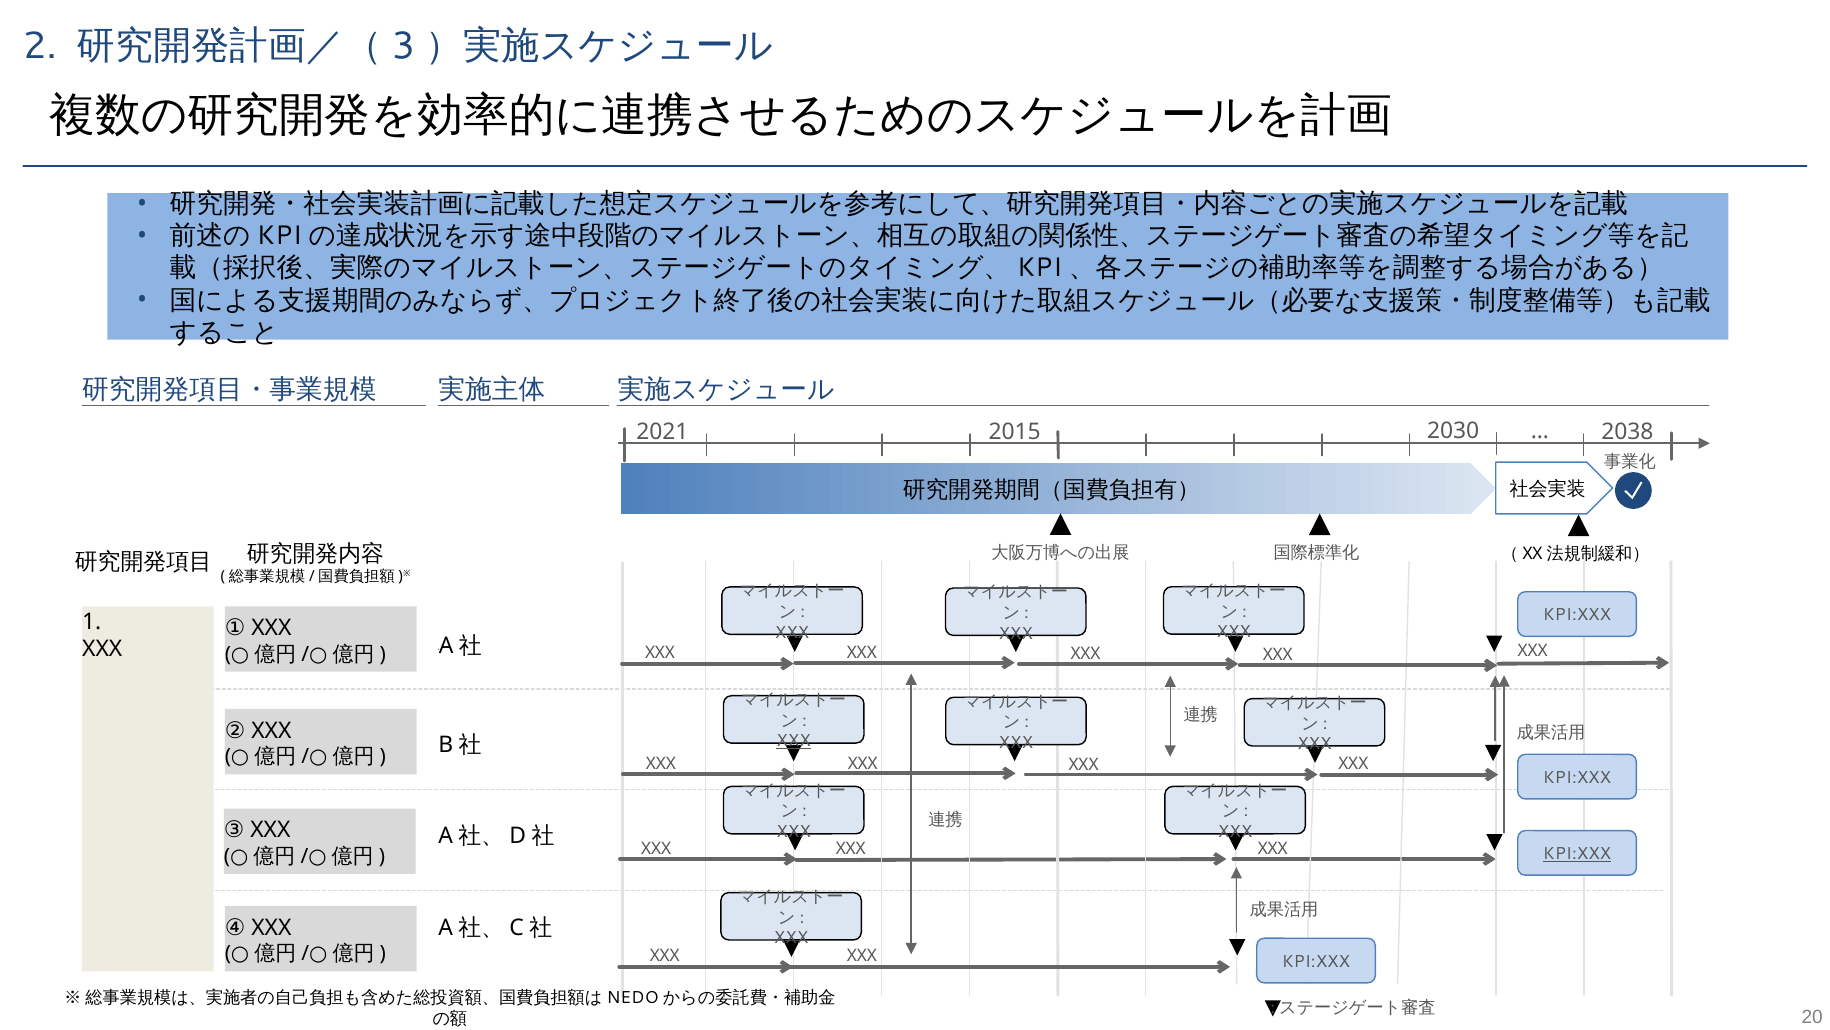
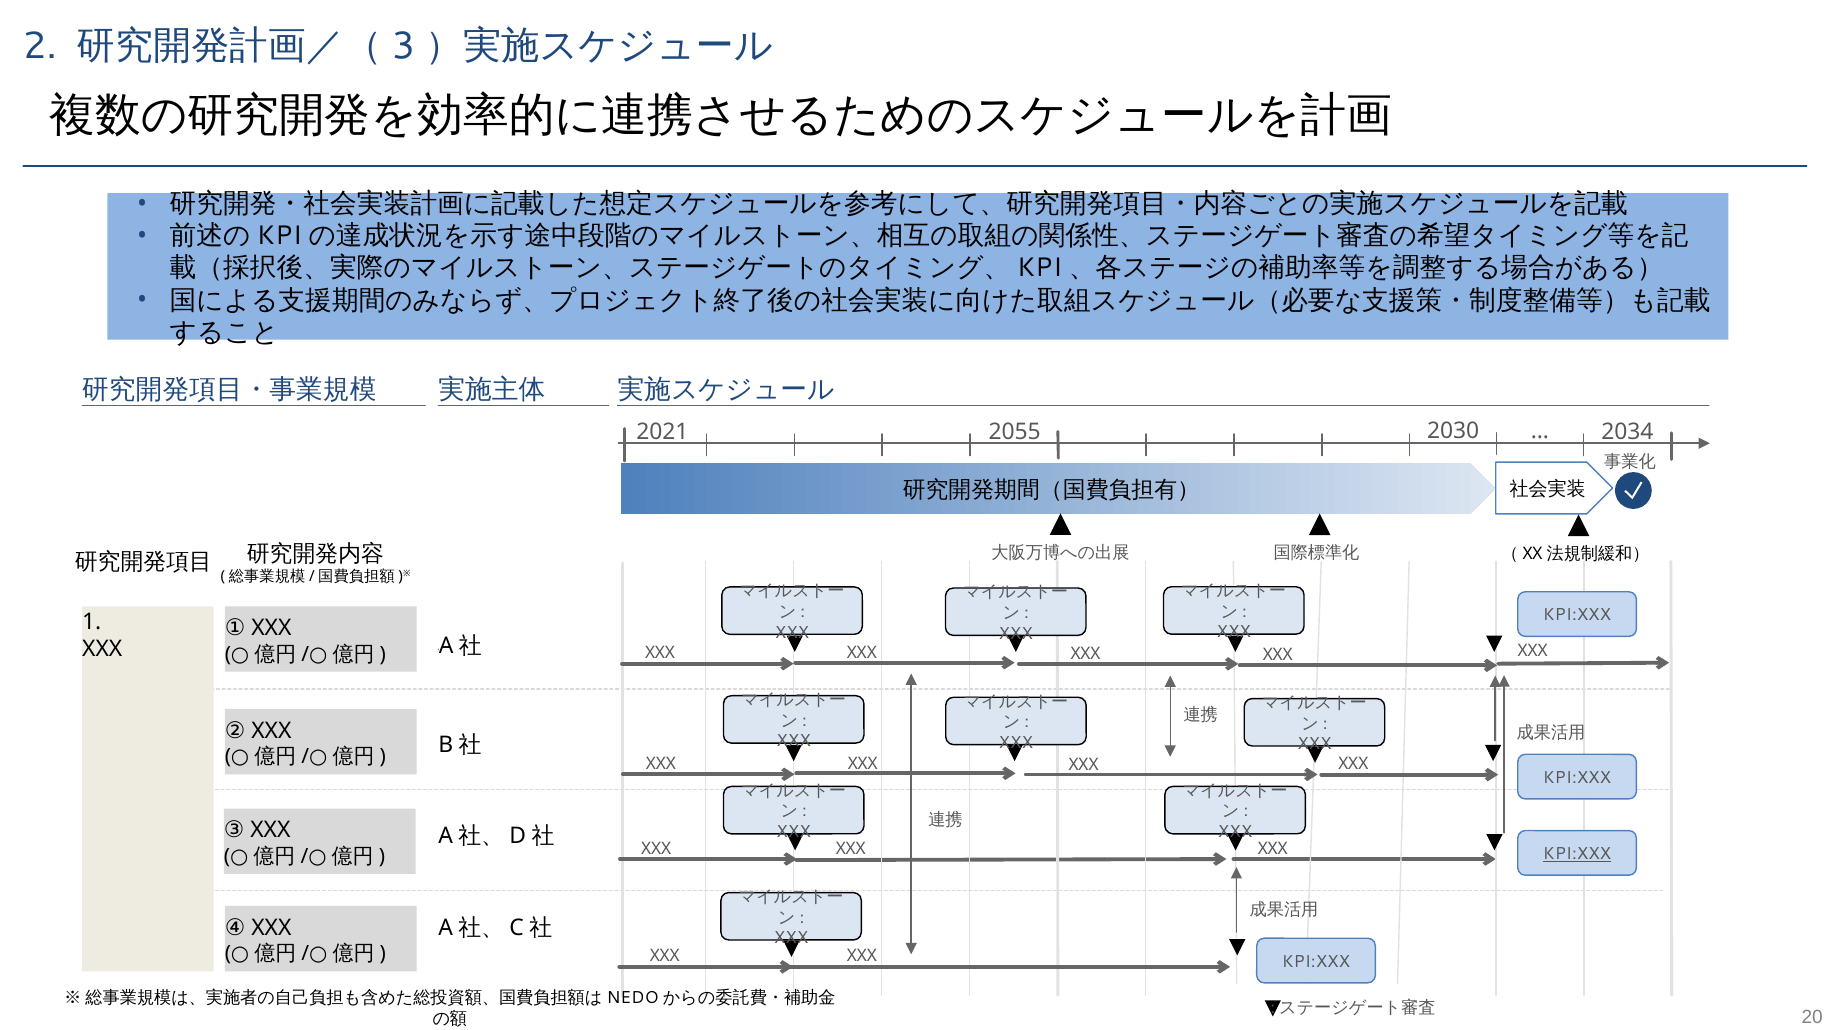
2015: 2015 -> 2055 (1015, 431)
2038: 2038 -> 2034 (1627, 432)
XXX underline: present -> none (794, 741)
